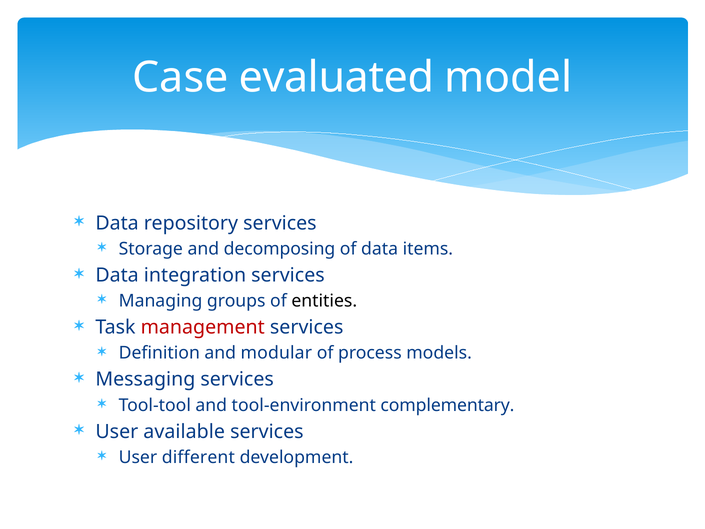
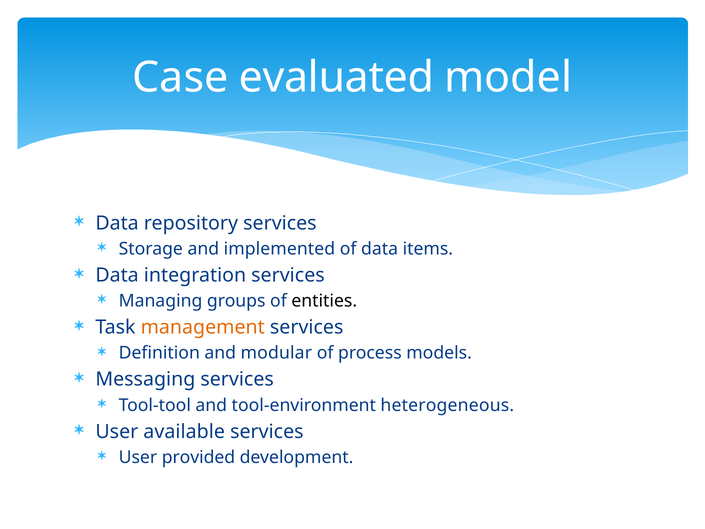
decomposing: decomposing -> implemented (279, 249)
management colour: red -> orange (203, 327)
complementary: complementary -> heterogeneous (447, 405)
different: different -> provided (198, 457)
